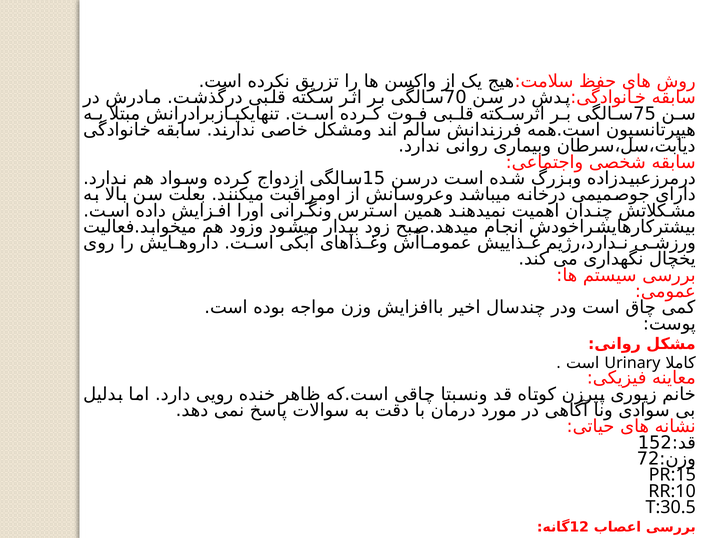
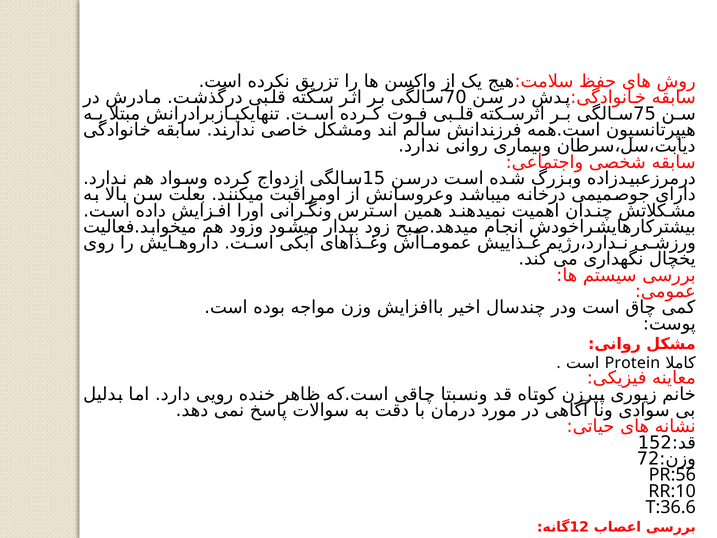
Urinary: Urinary -> Protein (632, 363)
PR:15: PR:15 -> PR:56 (672, 475)
T:30.5: T:30.5 -> T:36.6 (671, 507)
